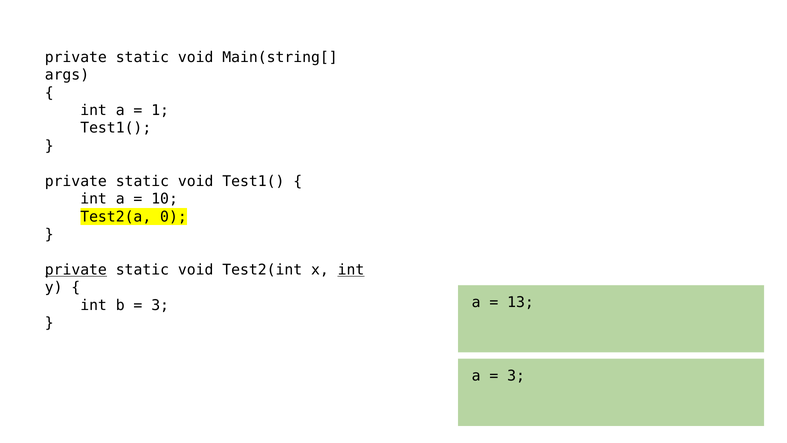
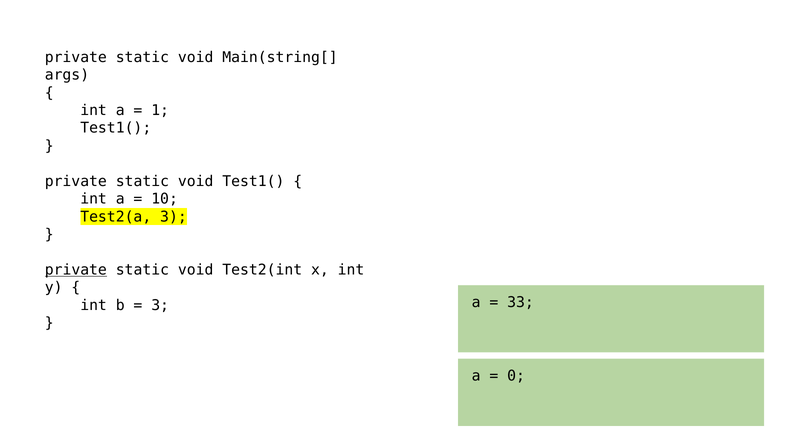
Test2(a 0: 0 -> 3 (173, 217)
int underline: present -> none (351, 270)
13: 13 -> 33 (520, 302)
3: 3 -> 0 (516, 376)
